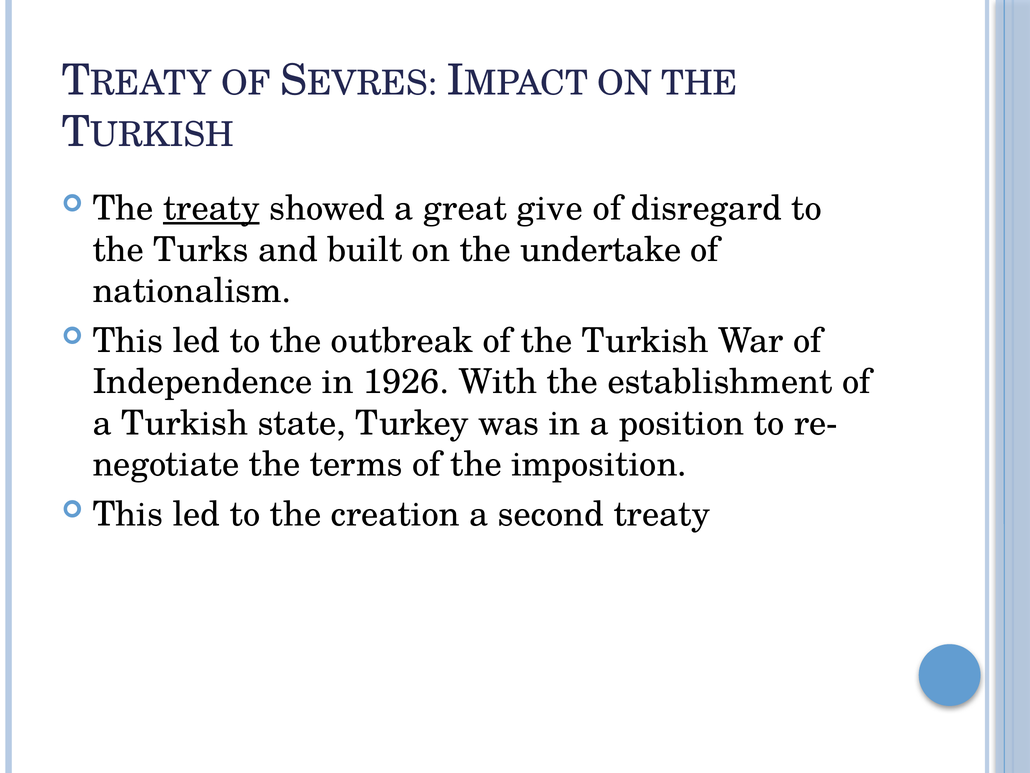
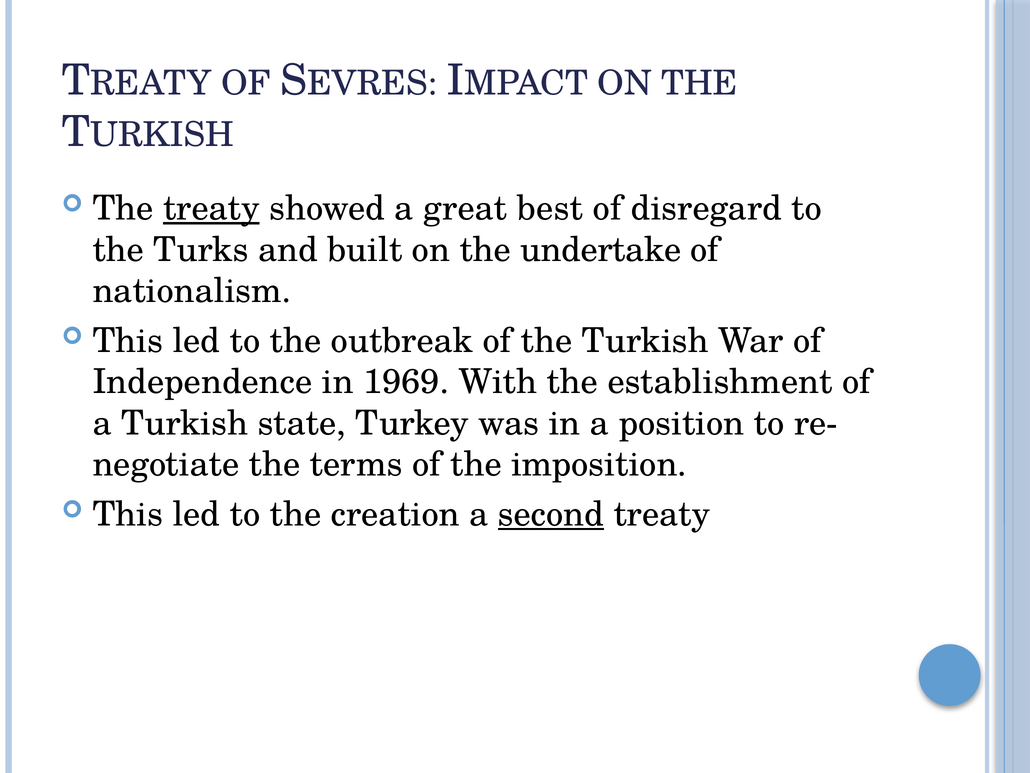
give: give -> best (550, 208)
1926: 1926 -> 1969 (406, 382)
second underline: none -> present (551, 514)
